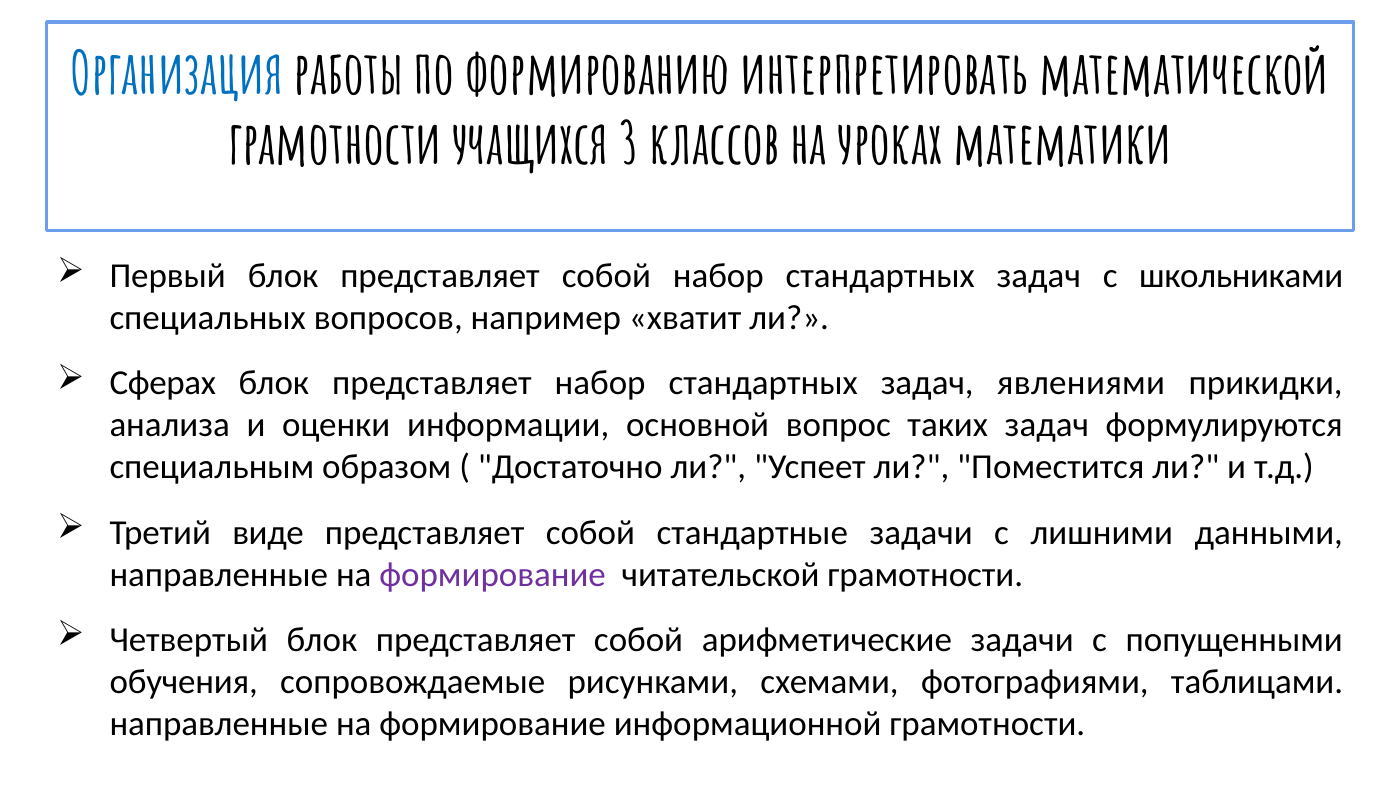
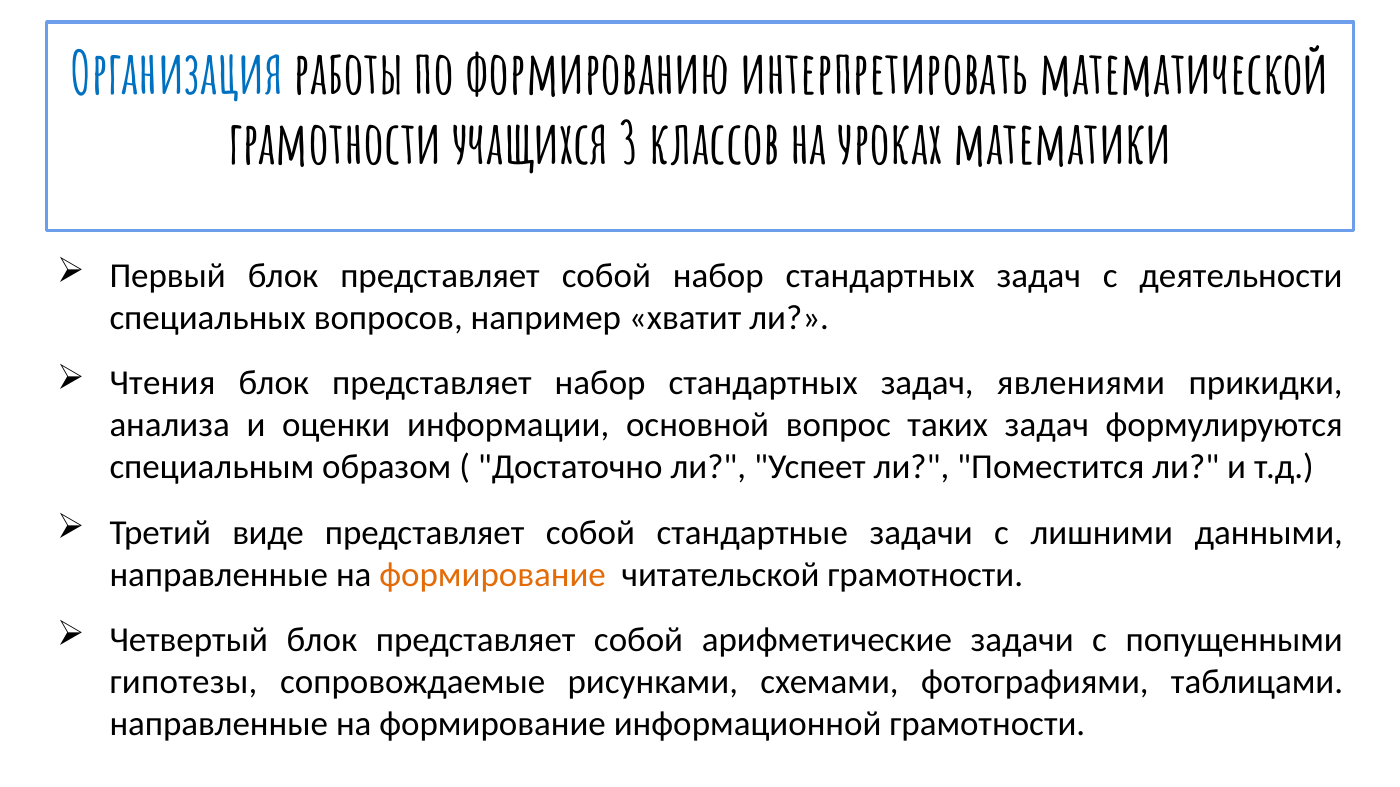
школьниками: школьниками -> деятельности (1241, 276)
Сферах: Сферах -> Чтения (162, 384)
формирование colour: purple -> orange (493, 575)
обучения: обучения -> гипотезы (183, 682)
